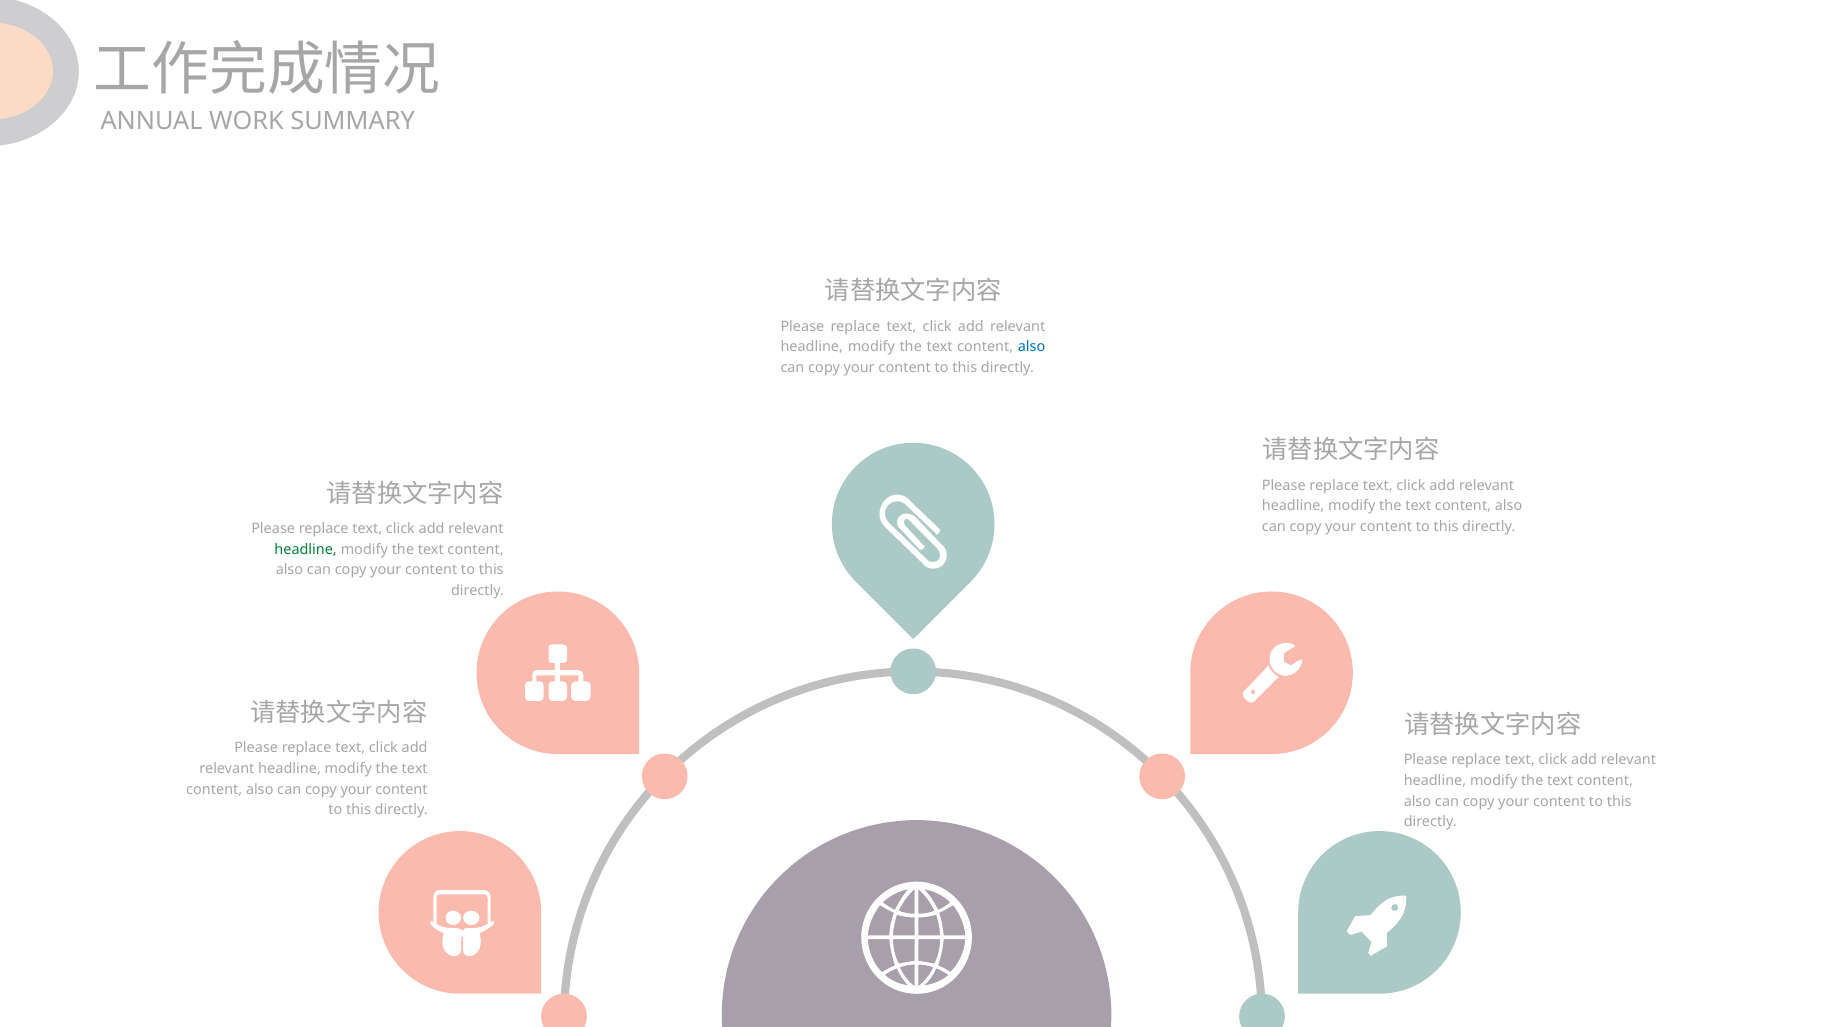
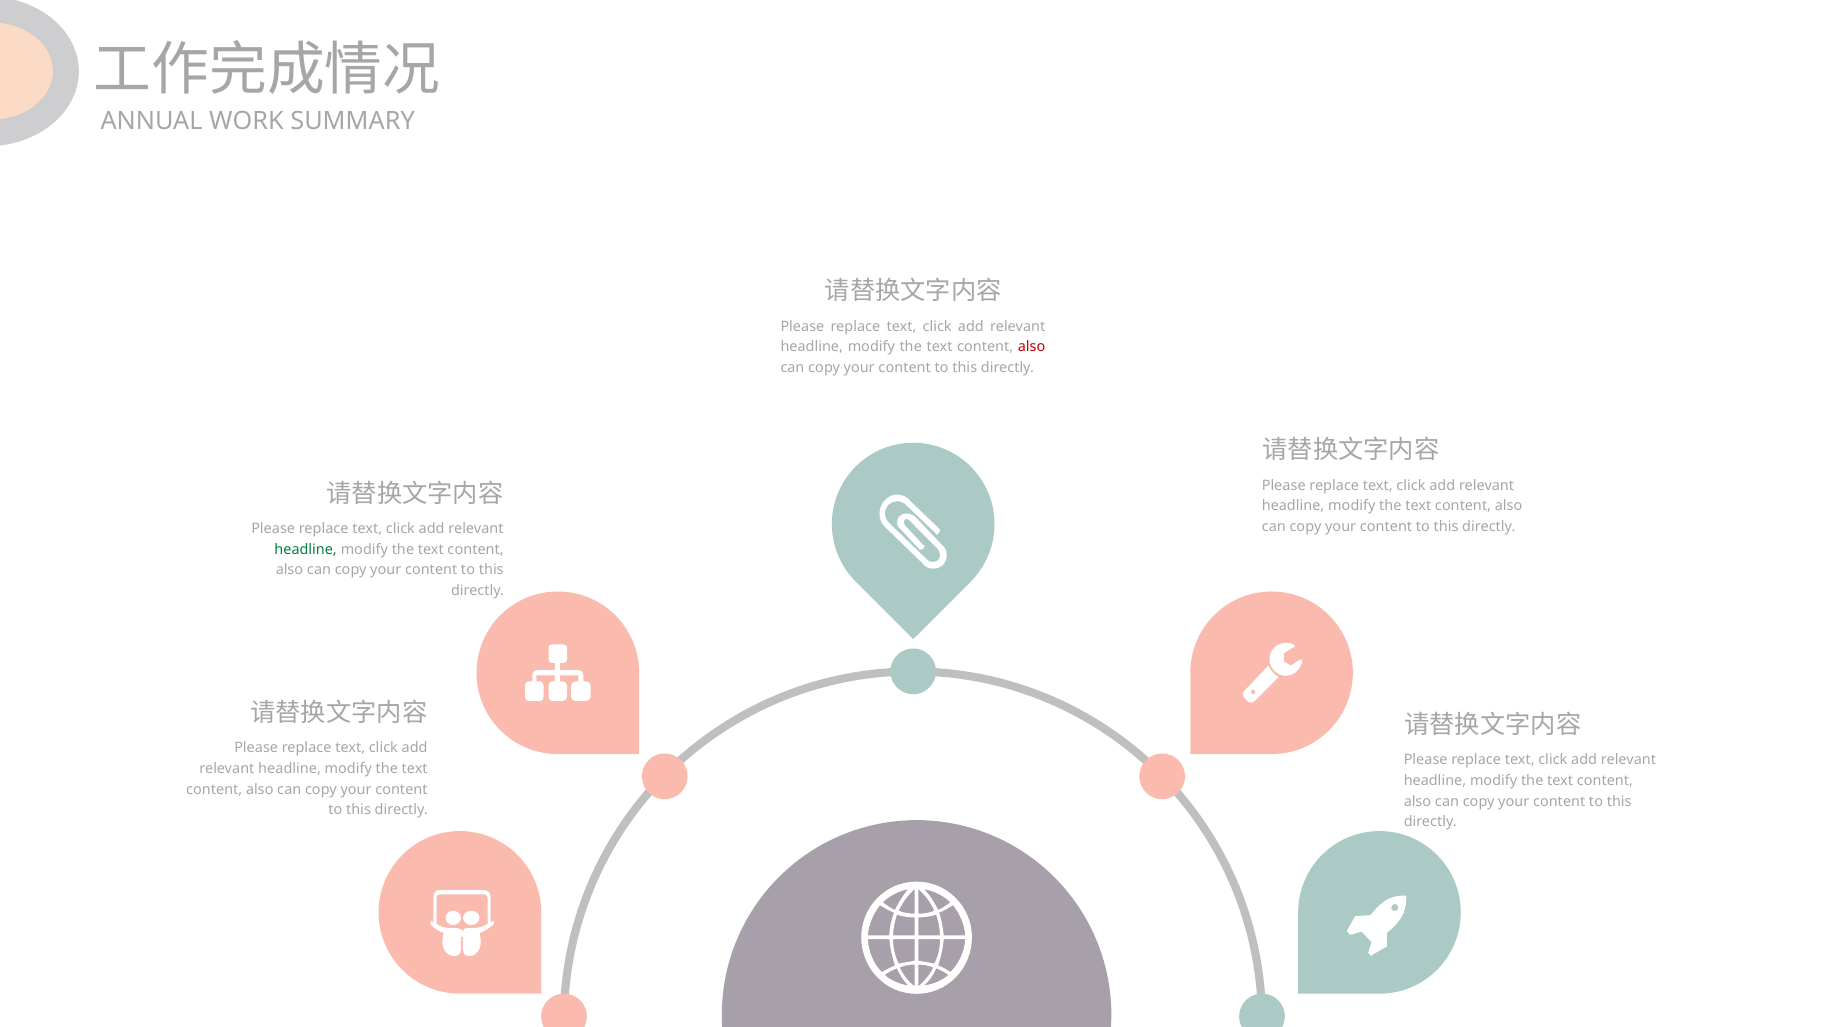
also colour: blue -> red (1032, 347)
